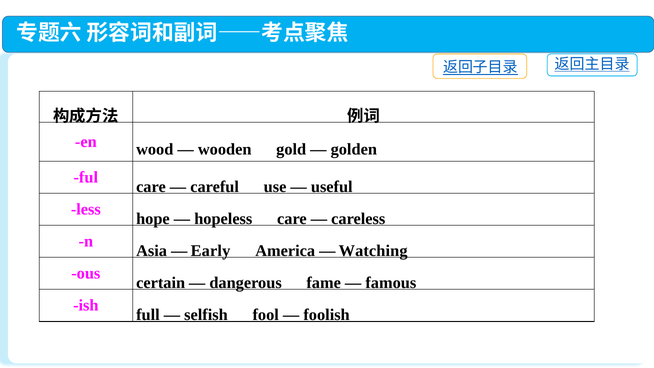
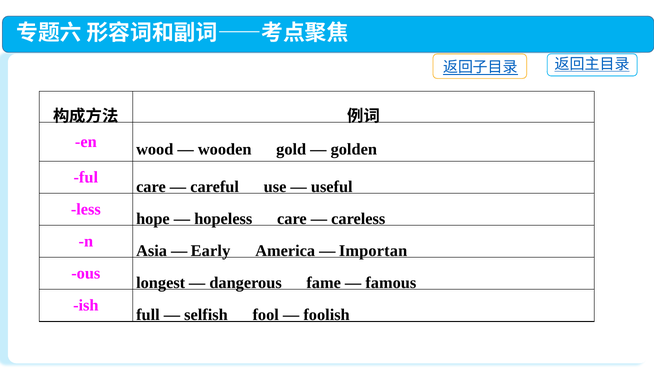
Watching: Watching -> Importan (373, 251)
certain: certain -> longest (161, 283)
